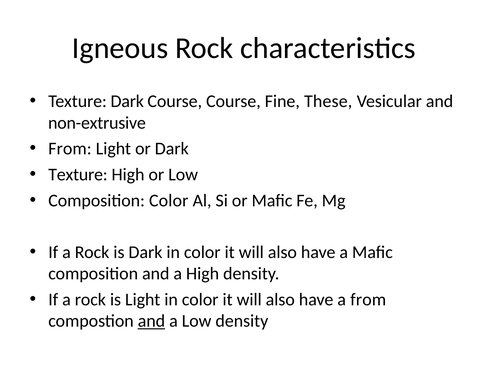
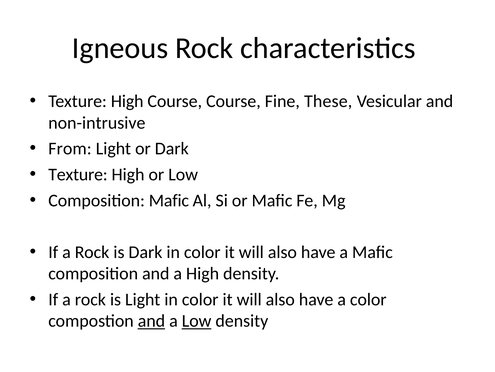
Dark: Dark -> High (127, 101)
non-extrusive: non-extrusive -> non-intrusive (97, 123)
Composition Color: Color -> Mafic (169, 200)
a from: from -> color (368, 299)
Low underline: none -> present (197, 320)
